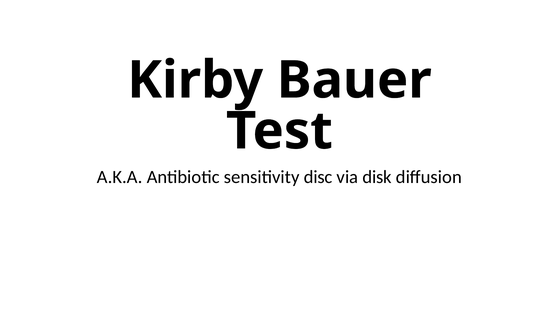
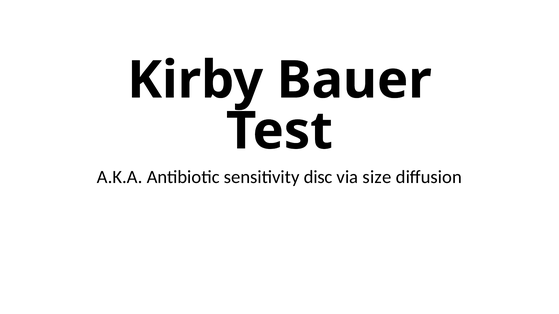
disk: disk -> size (377, 177)
